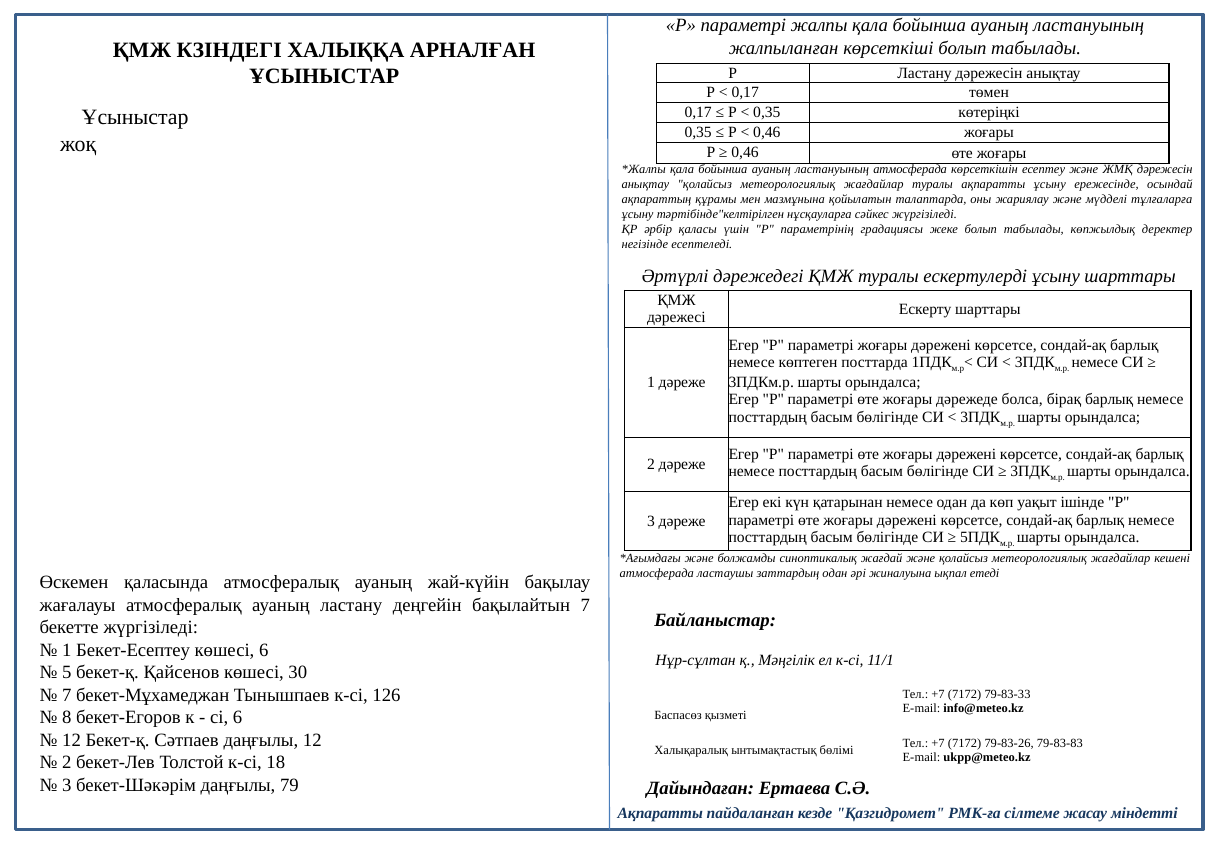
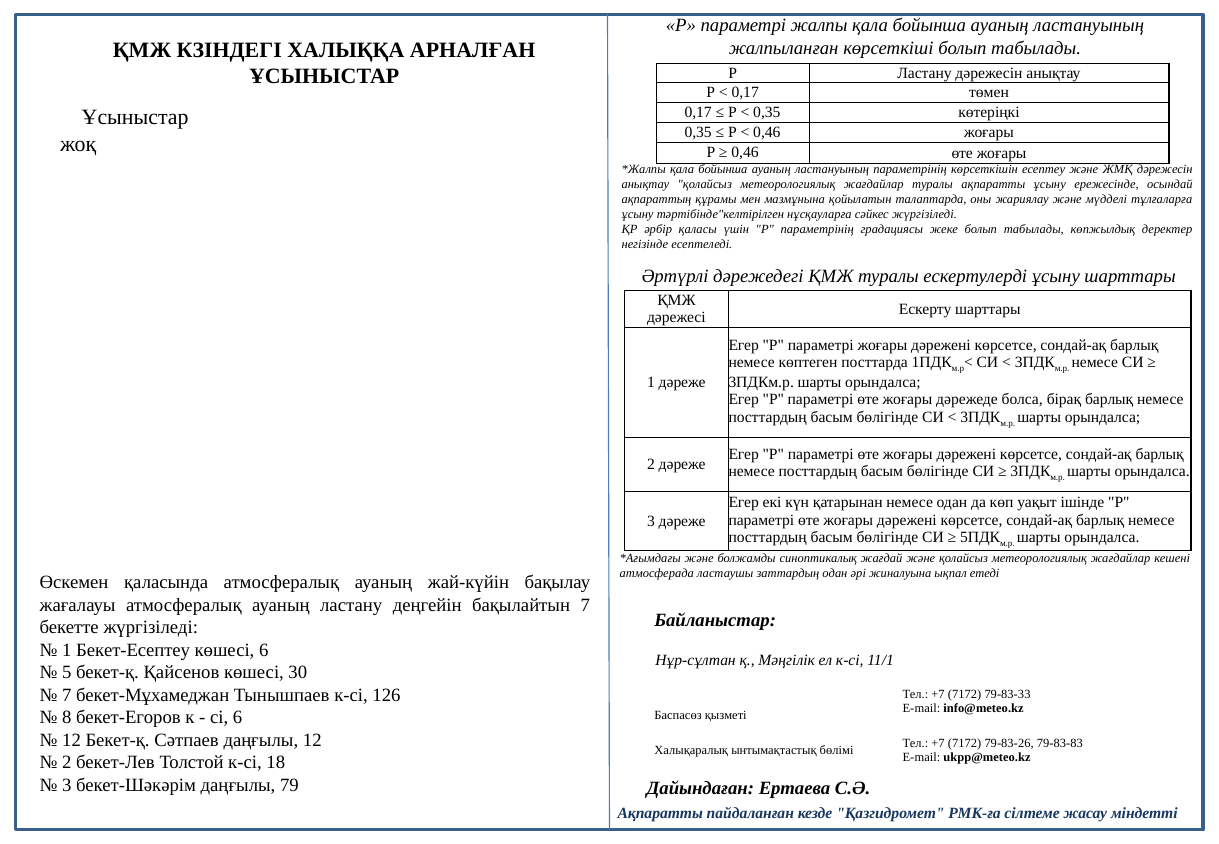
ластануының атмосферада: атмосферада -> параметрінің (910, 170)
